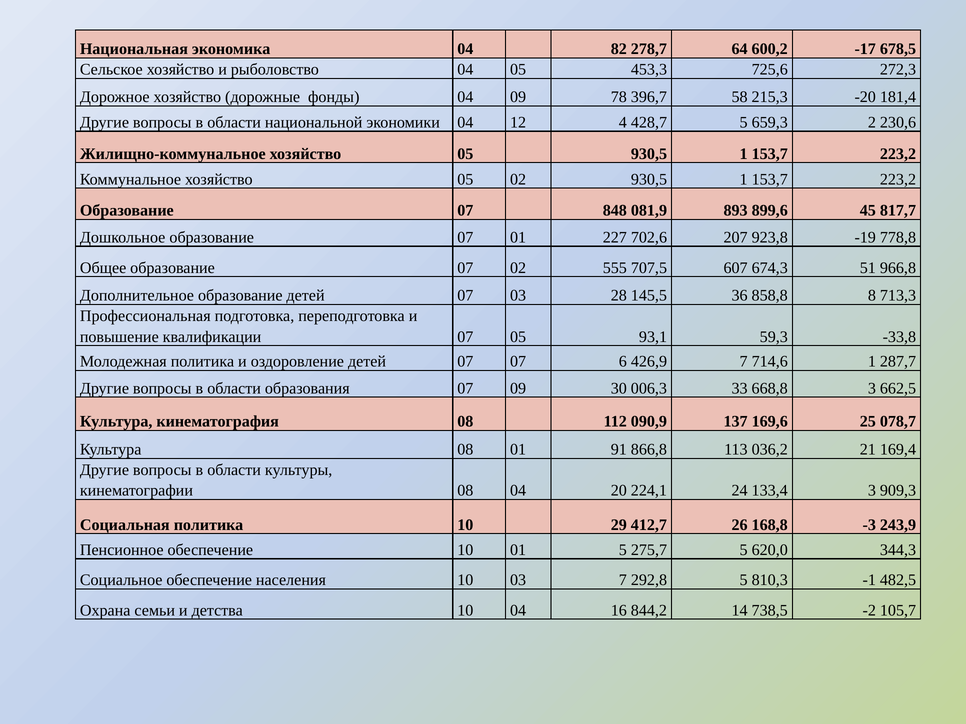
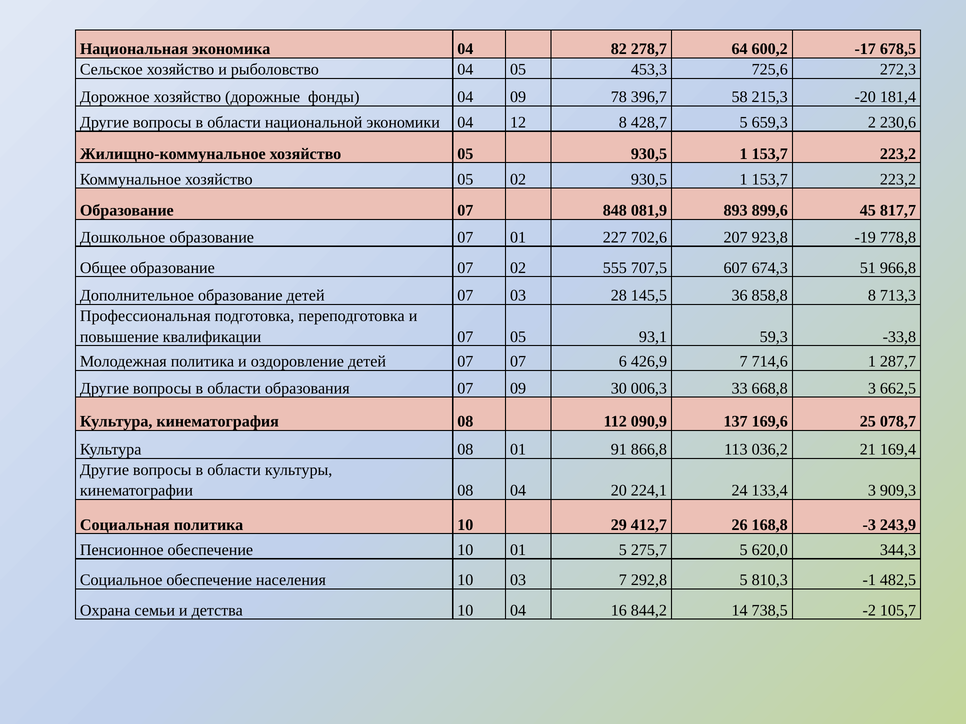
12 4: 4 -> 8 (623, 122)
